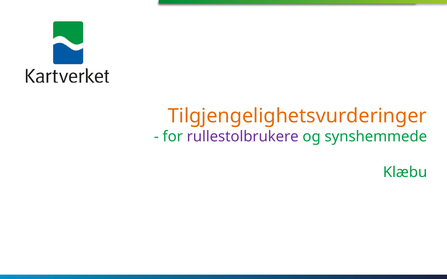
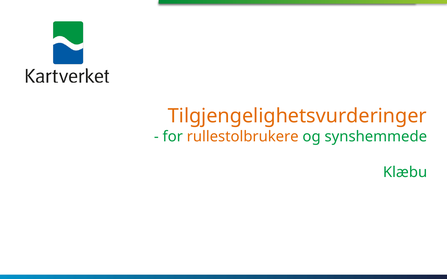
rullestolbrukere colour: purple -> orange (243, 137)
